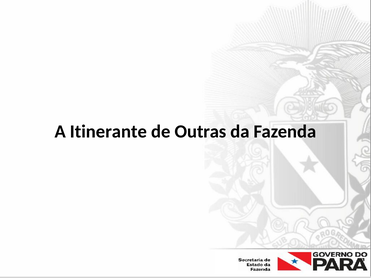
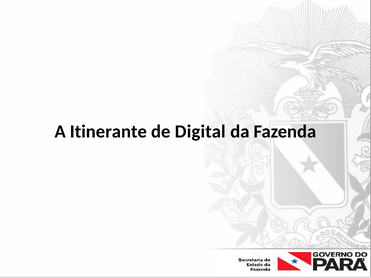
Outras: Outras -> Digital (200, 132)
